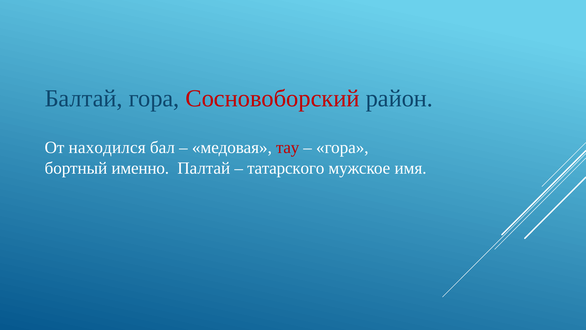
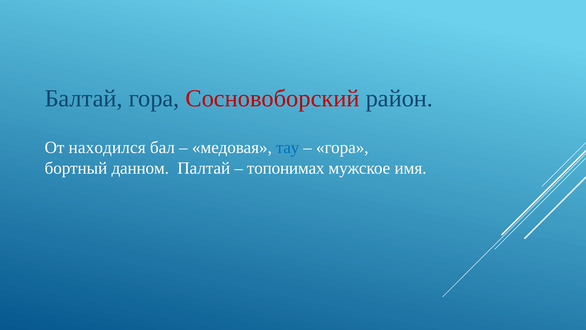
тау colour: red -> blue (288, 147)
именно: именно -> данном (140, 168)
татарского: татарского -> топонимах (286, 168)
